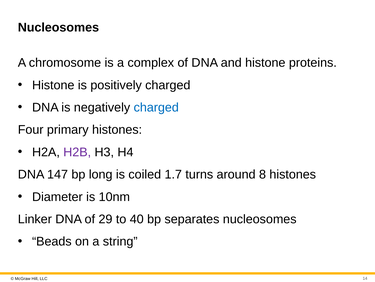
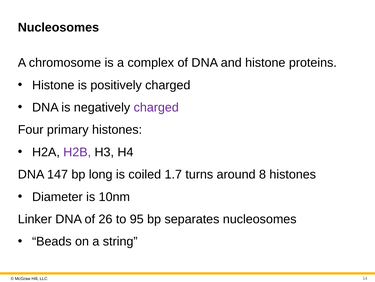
charged colour: blue -> purple (156, 107)
29: 29 -> 26 (105, 219)
40: 40 -> 95 (137, 219)
